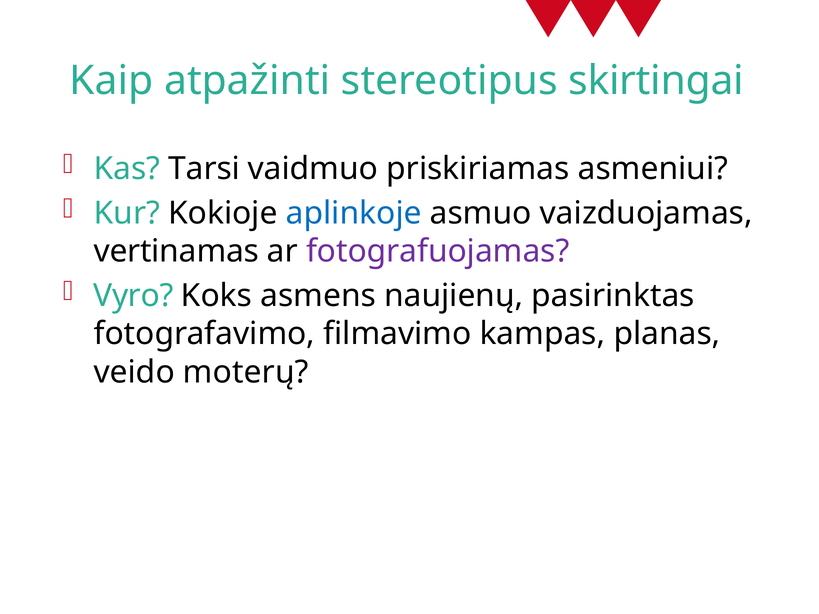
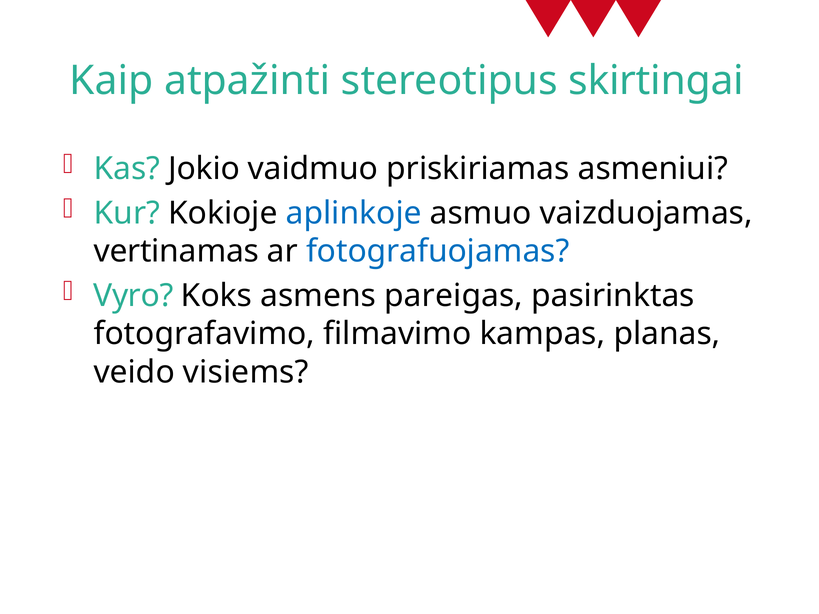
Tarsi: Tarsi -> Jokio (204, 169)
fotografuojamas colour: purple -> blue (438, 251)
naujienų: naujienų -> pareigas (454, 296)
moterų: moterų -> visiems (246, 372)
